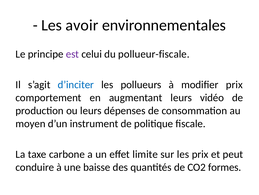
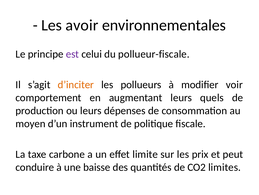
d’inciter colour: blue -> orange (76, 84)
modifier prix: prix -> voir (234, 84)
vidéo: vidéo -> quels (212, 97)
formes: formes -> limites (225, 167)
